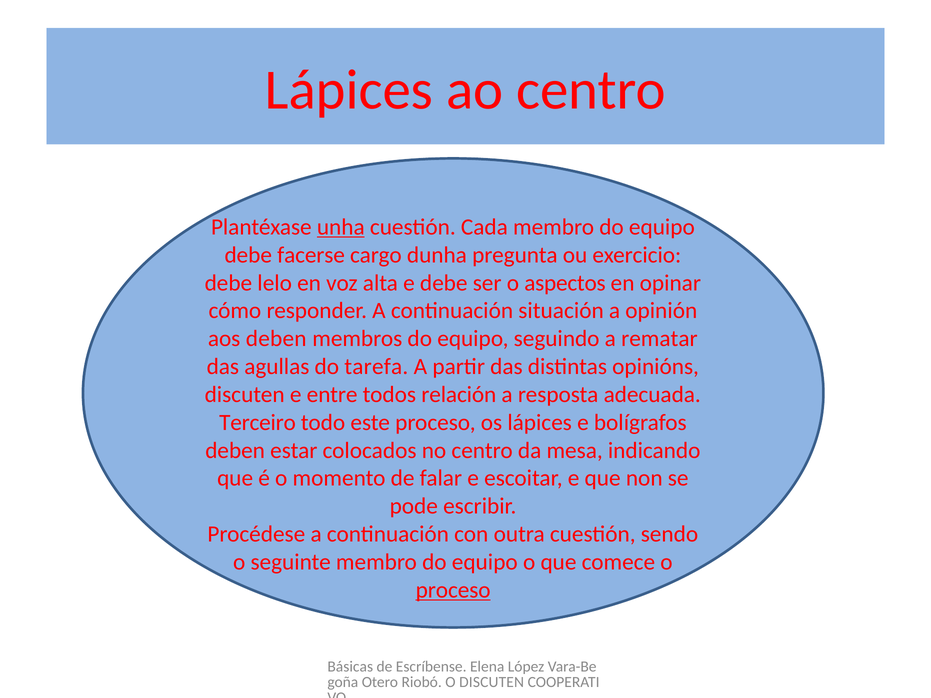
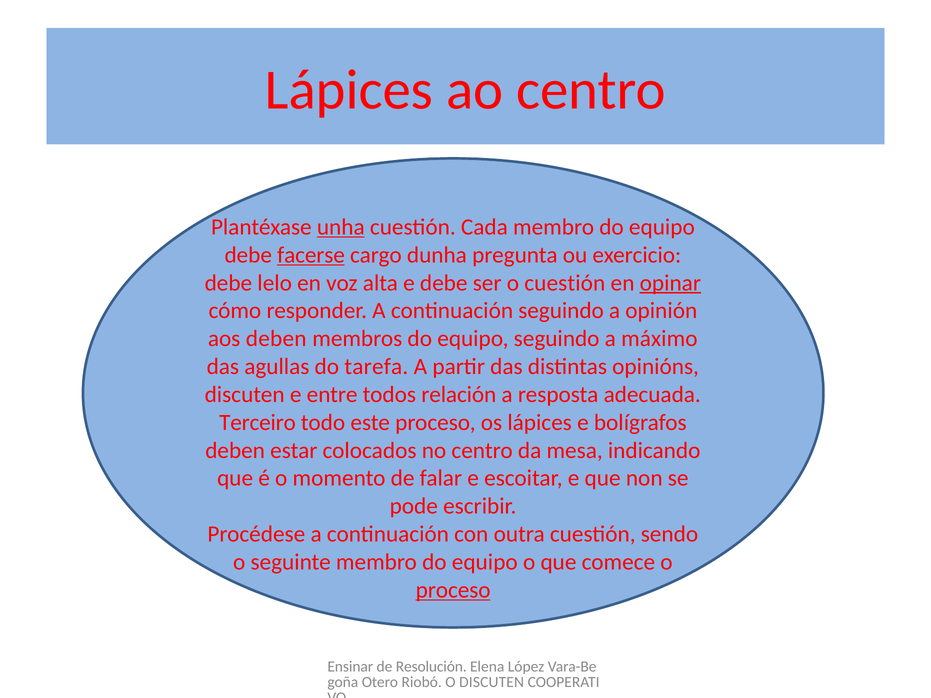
facerse underline: none -> present (311, 255)
o aspectos: aspectos -> cuestión (565, 283)
opinar underline: none -> present (670, 283)
continuación situación: situación -> seguindo (561, 311)
rematar: rematar -> máximo (659, 339)
Básicas: Básicas -> Ensinar (350, 667)
Escríbense: Escríbense -> Resolución (431, 667)
